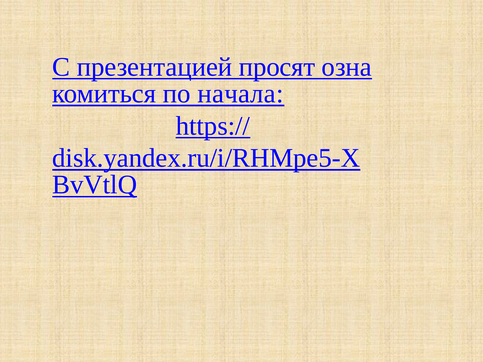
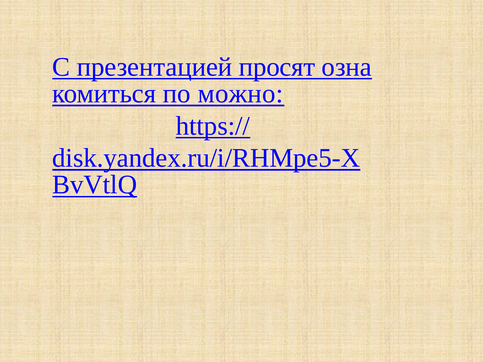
начала: начала -> можно (241, 94)
